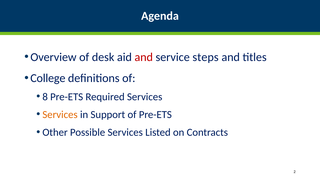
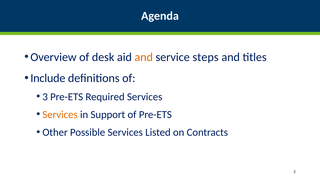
and colour: red -> orange (144, 57)
College: College -> Include (48, 78)
8: 8 -> 3 (45, 97)
